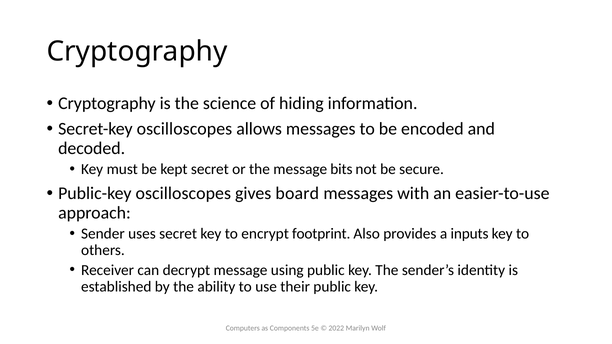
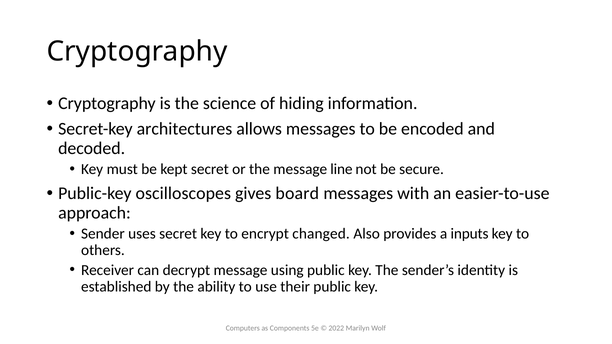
Secret-key oscilloscopes: oscilloscopes -> architectures (184, 129)
bits: bits -> line (341, 169)
footprint: footprint -> changed (321, 234)
